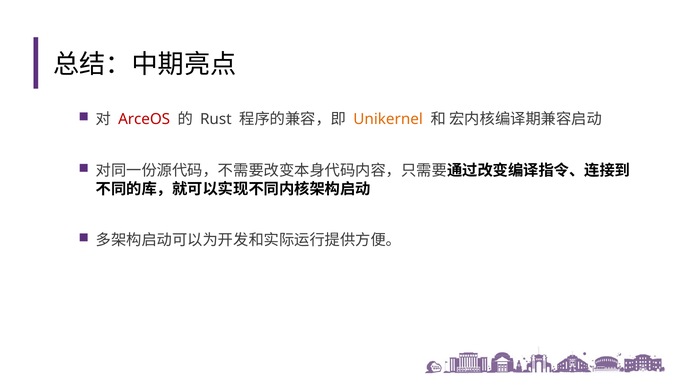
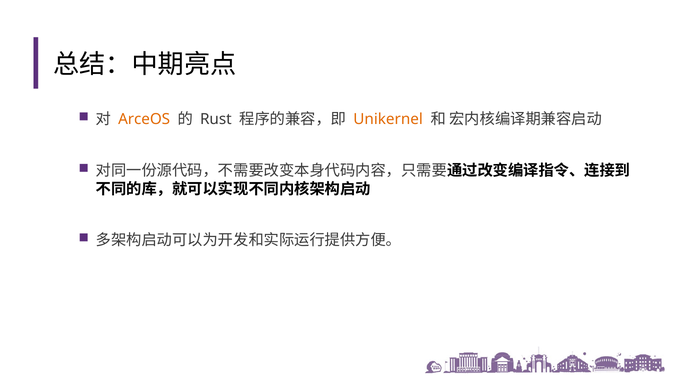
ArceOS colour: red -> orange (144, 120)
